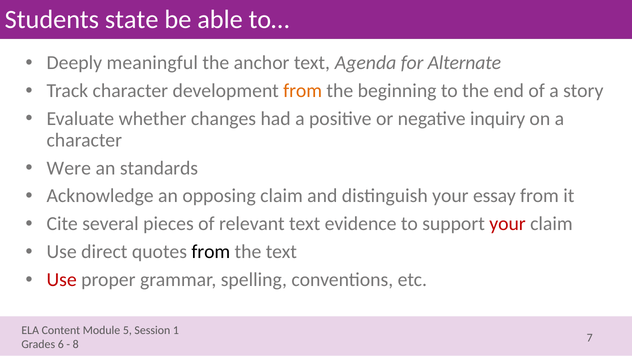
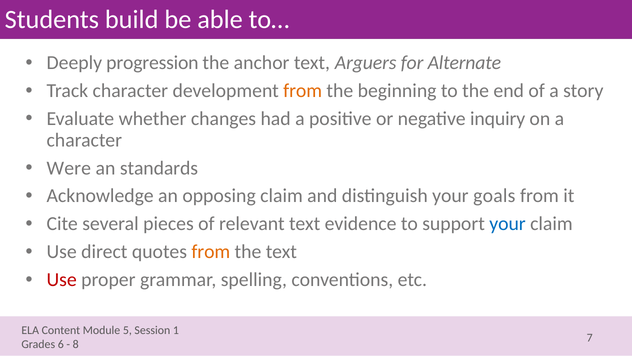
state: state -> build (132, 19)
meaningful: meaningful -> progression (152, 63)
Agenda: Agenda -> Arguers (366, 63)
essay: essay -> goals (494, 196)
your colour: red -> blue (508, 224)
from colour: black -> orange (211, 252)
